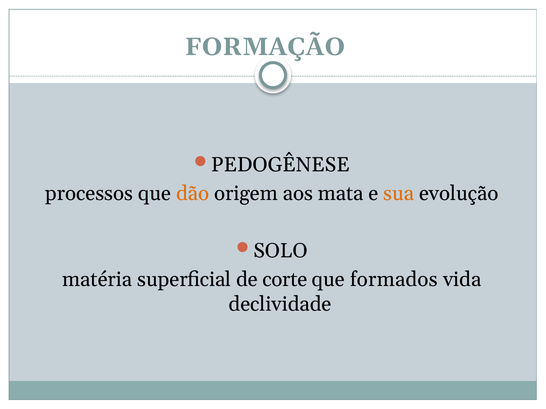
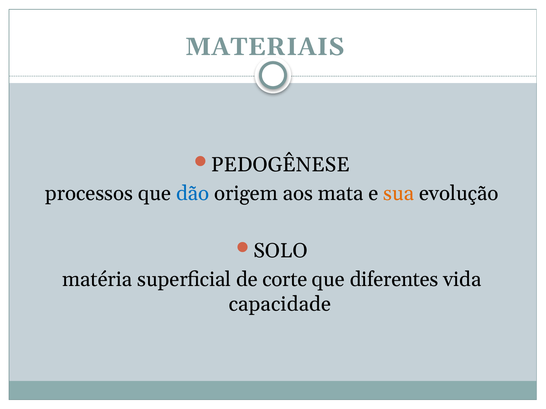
FORMAÇÃO: FORMAÇÃO -> MATERIAIS (265, 47)
dão colour: orange -> blue (193, 194)
formados: formados -> diferentes (394, 280)
declividade: declividade -> capacidade (280, 304)
